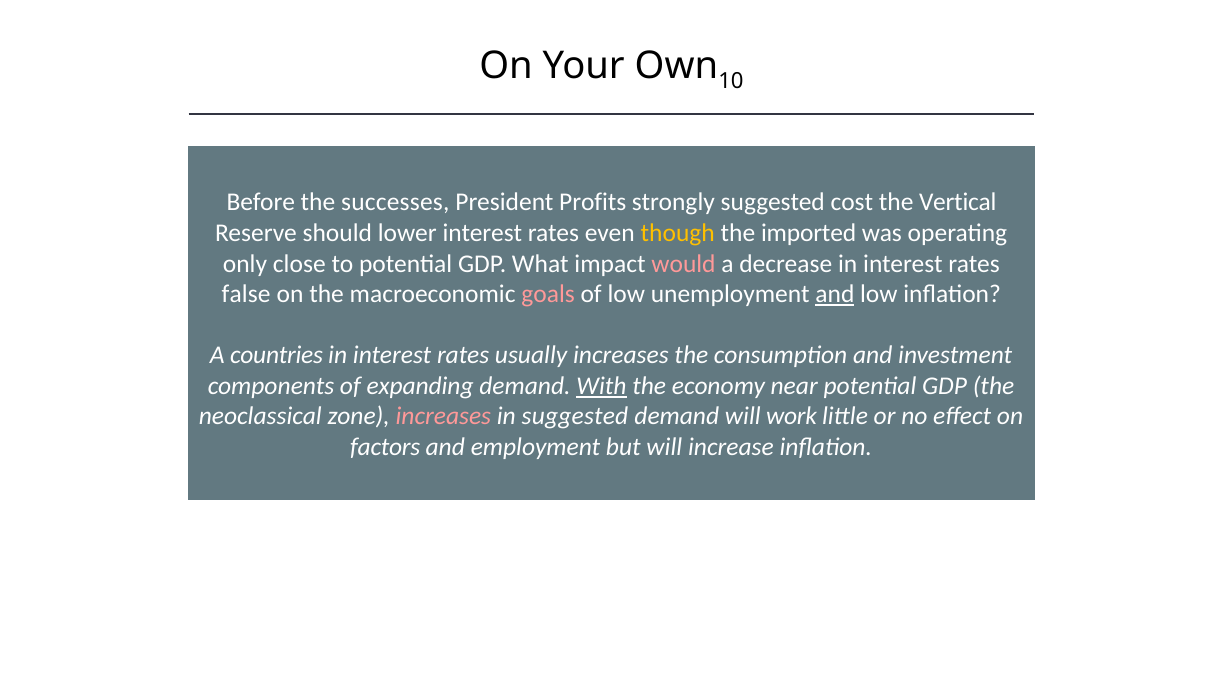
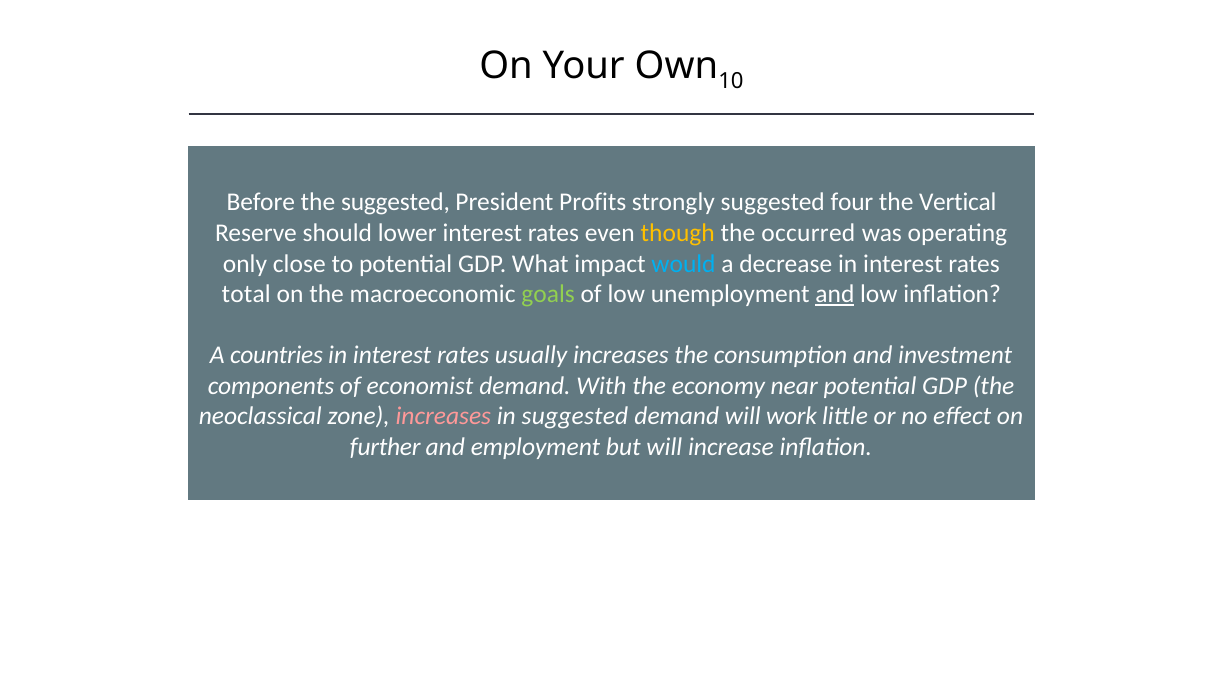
the successes: successes -> suggested (395, 202)
cost: cost -> four (852, 202)
imported: imported -> occurred (808, 233)
would colour: pink -> light blue (684, 264)
false: false -> total (246, 294)
goals colour: pink -> light green (548, 294)
expanding: expanding -> economist (420, 386)
With underline: present -> none (601, 386)
factors: factors -> further (385, 447)
